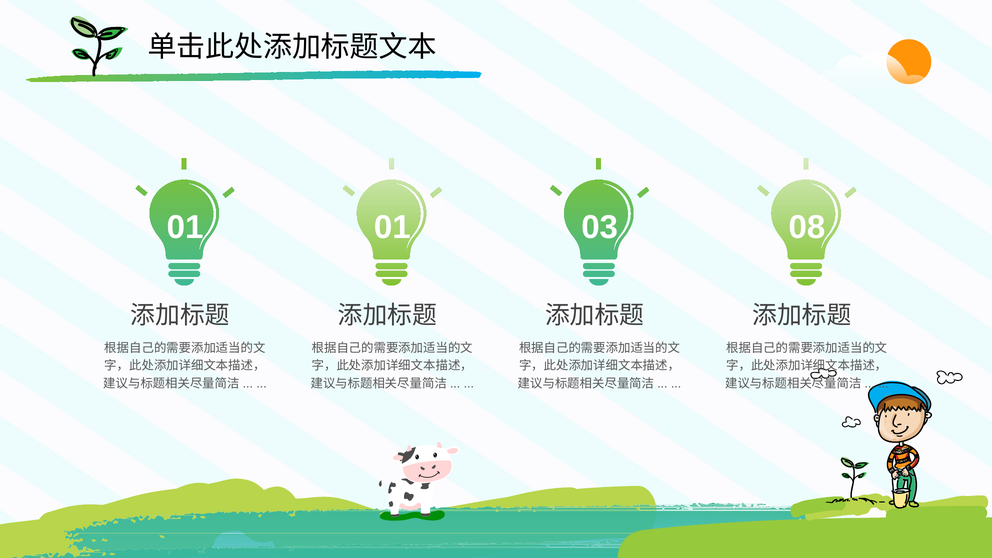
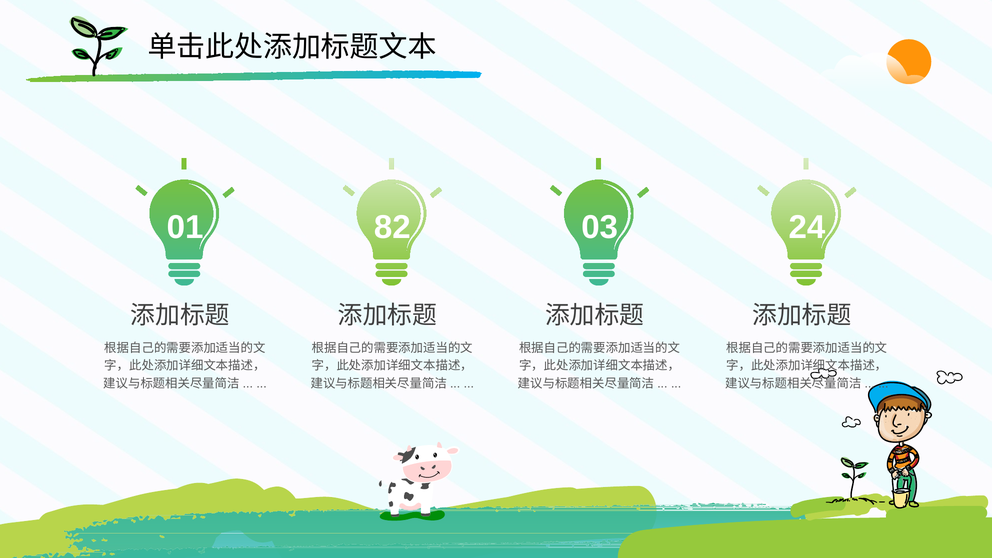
01 01: 01 -> 82 (392, 227)
08: 08 -> 24 (807, 227)
